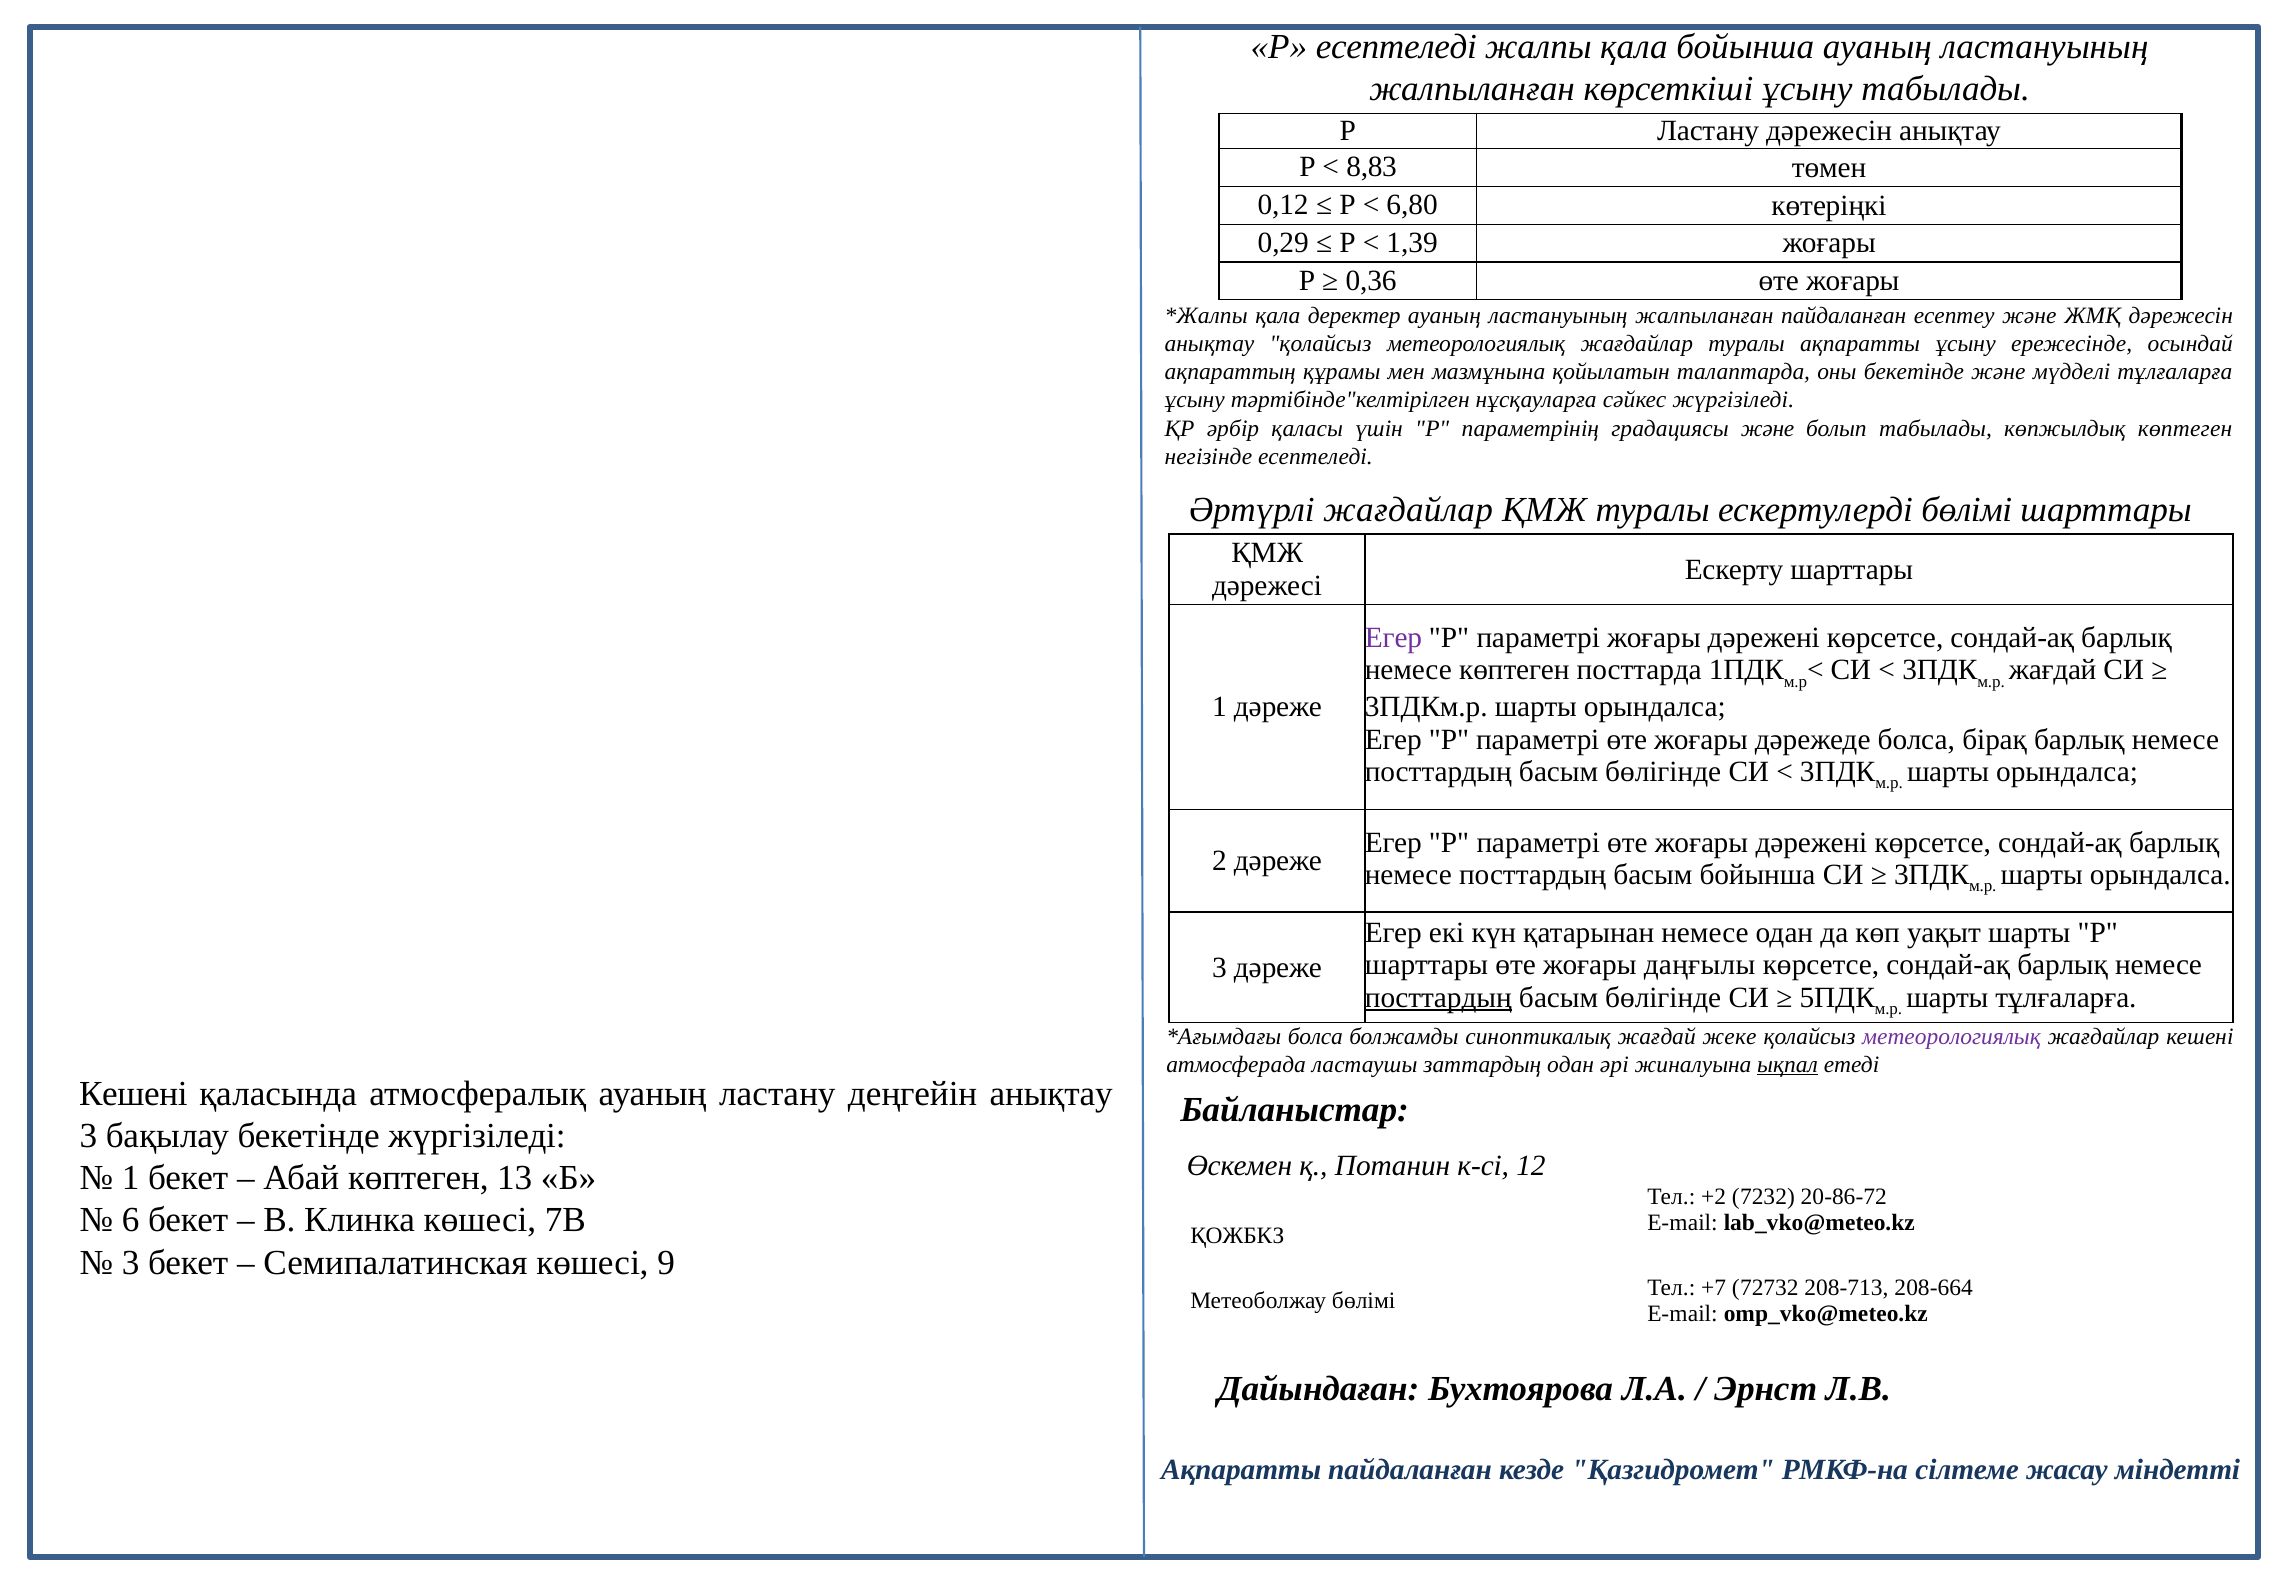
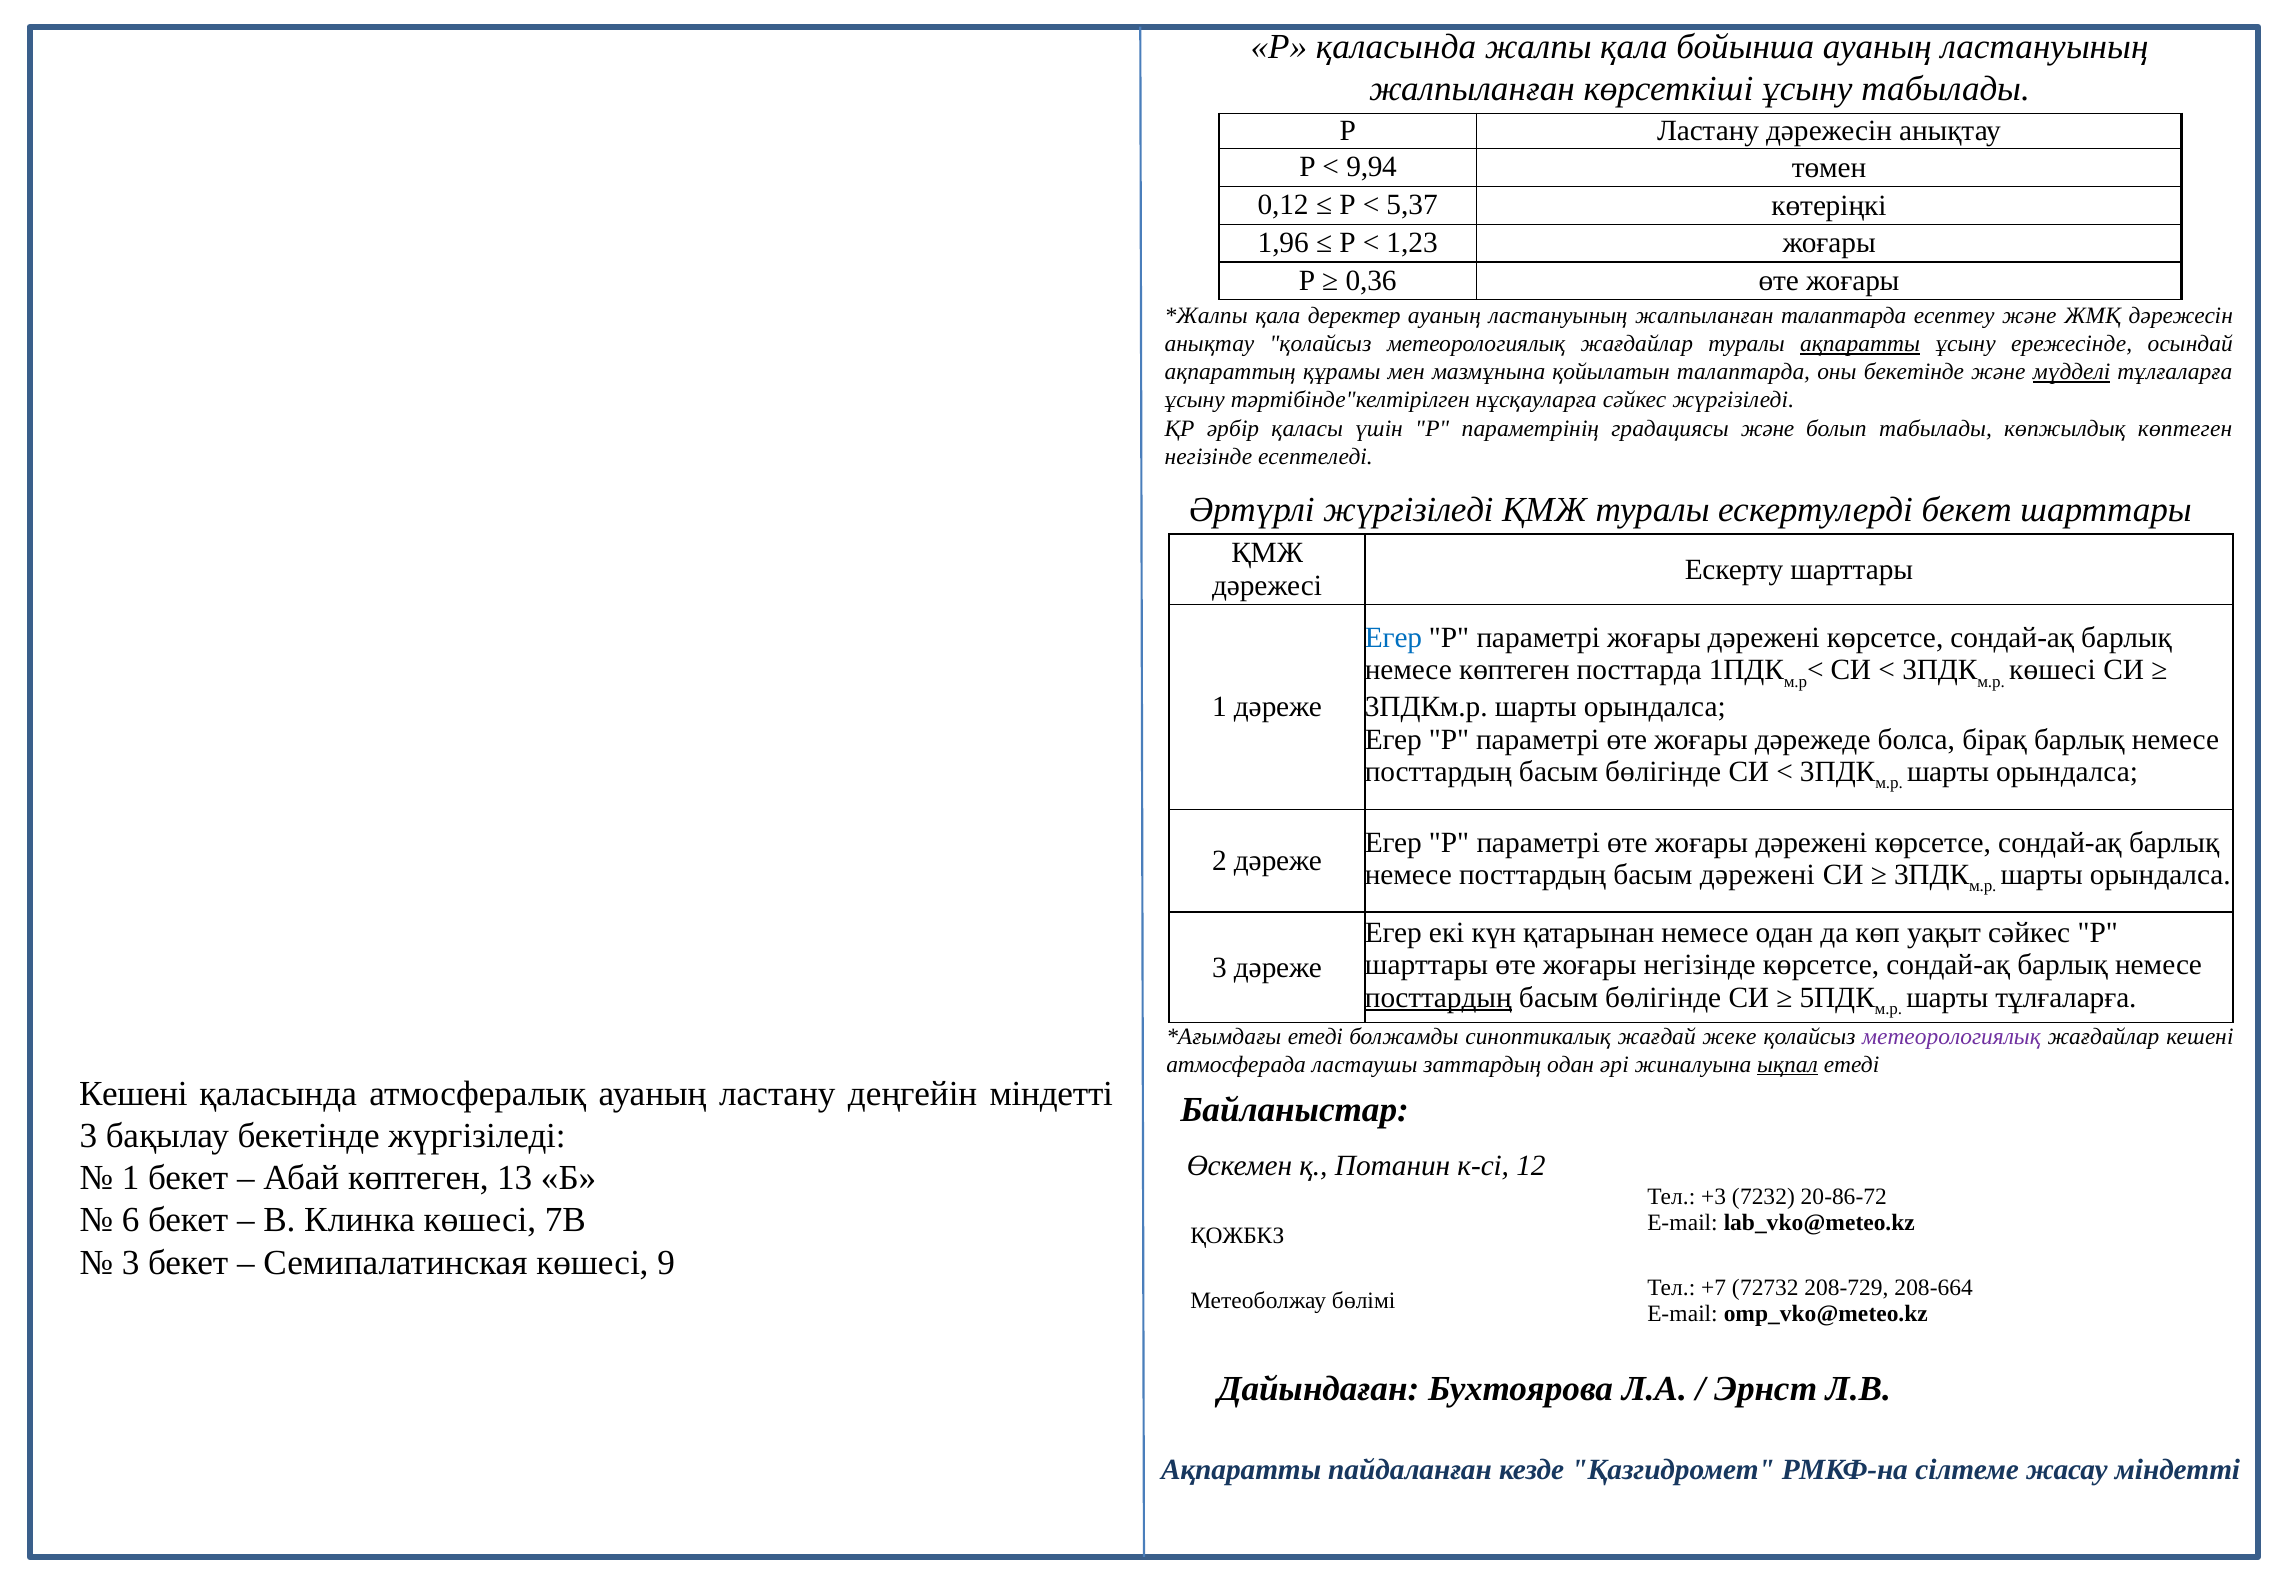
Р есептеледі: есептеледі -> қаласында (1396, 47)
8,83: 8,83 -> 9,94 (1372, 167)
6,80: 6,80 -> 5,37 (1412, 205)
0,29: 0,29 -> 1,96 (1283, 243)
1,39: 1,39 -> 1,23 (1412, 243)
жалпыланған пайдаланған: пайдаланған -> талаптарда (1844, 316)
ақпаратты underline: none -> present (1860, 344)
мүдделі underline: none -> present (2072, 372)
Әртүрлі жағдайлар: жағдайлар -> жүргізіледі (1408, 510)
ескертулерді бөлімі: бөлімі -> бекет (1967, 510)
Егер colour: purple -> blue (1394, 638)
жағдай: жағдай -> көшесі (2052, 670)
басым бойынша: бойынша -> дәрежені (1757, 875)
уақыт шарты: шарты -> сәйкес (2029, 933)
жоғары даңғылы: даңғылы -> негізінде (1700, 965)
болса: болса -> етеді (1315, 1037)
деңгейін анықтау: анықтау -> міндетті (1051, 1093)
+2: +2 -> +3 (1714, 1196)
208-713: 208-713 -> 208-729 (1847, 1288)
